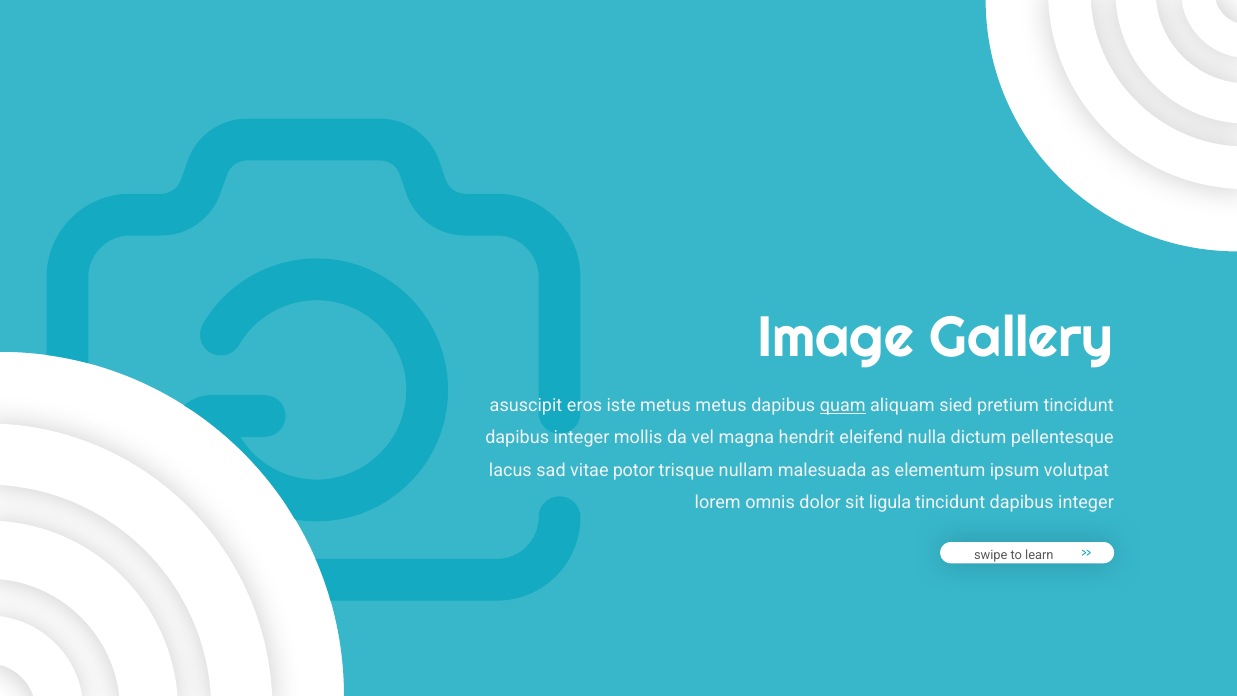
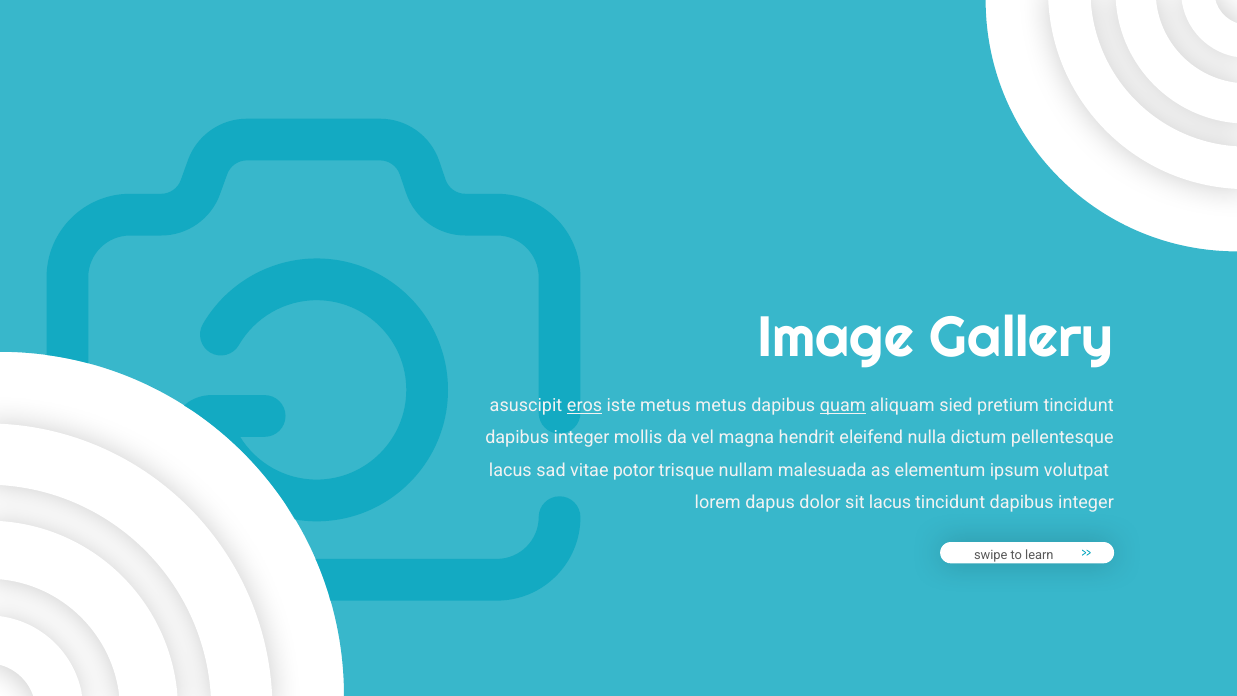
eros underline: none -> present (585, 405)
omnis: omnis -> dapus (770, 503)
sit ligula: ligula -> lacus (890, 503)
